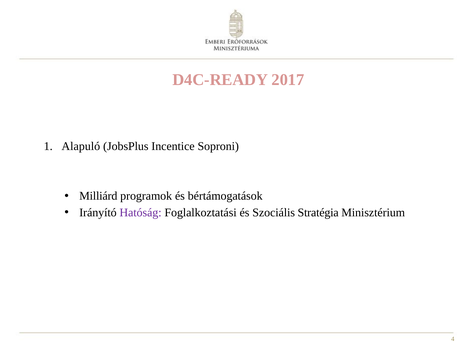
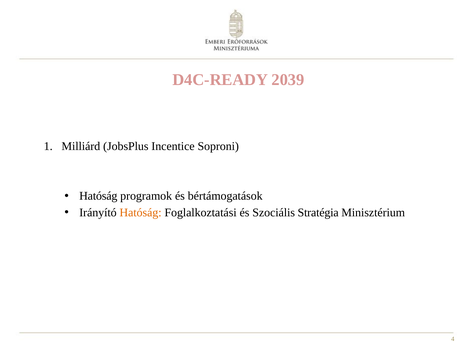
2017: 2017 -> 2039 (288, 80)
Alapuló: Alapuló -> Milliárd (81, 146)
Milliárd: Milliárd -> Hatóság (98, 196)
Hatóság colour: purple -> orange (141, 213)
